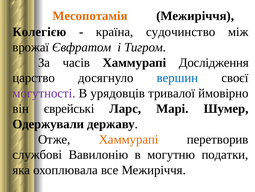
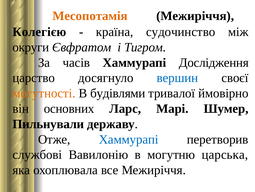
врожаї: врожаї -> округи (31, 47)
могутності colour: purple -> orange (44, 93)
урядовців: урядовців -> будівлями (118, 93)
єврейські: єврейські -> основних (69, 108)
Одержували: Одержували -> Пильнували (48, 124)
Хаммурапі colour: orange -> blue (129, 139)
податки: податки -> царська (225, 154)
